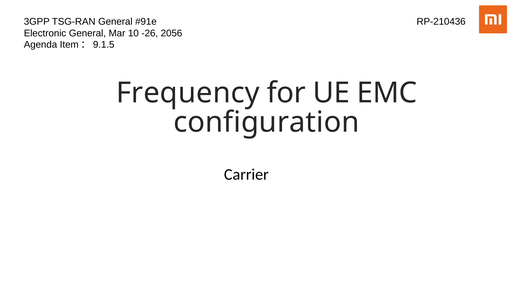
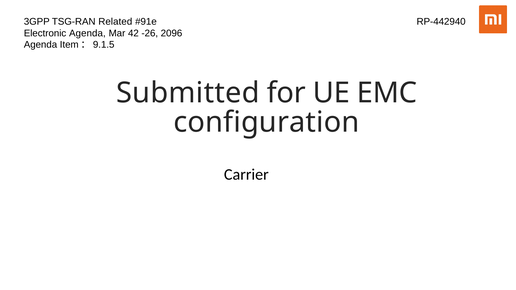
TSG-RAN General: General -> Related (115, 22)
RP-210436: RP-210436 -> RP-442940 (441, 22)
Electronic General: General -> Agenda (87, 33)
10: 10 -> 42 (133, 33)
2056: 2056 -> 2096 (172, 33)
Frequency: Frequency -> Submitted (188, 93)
